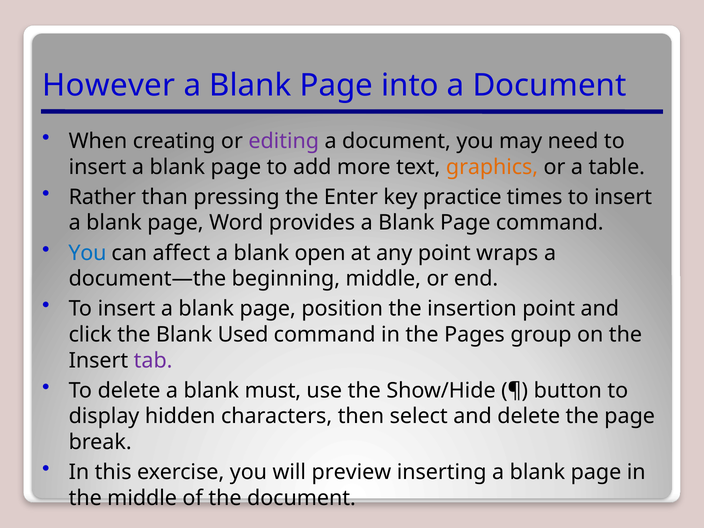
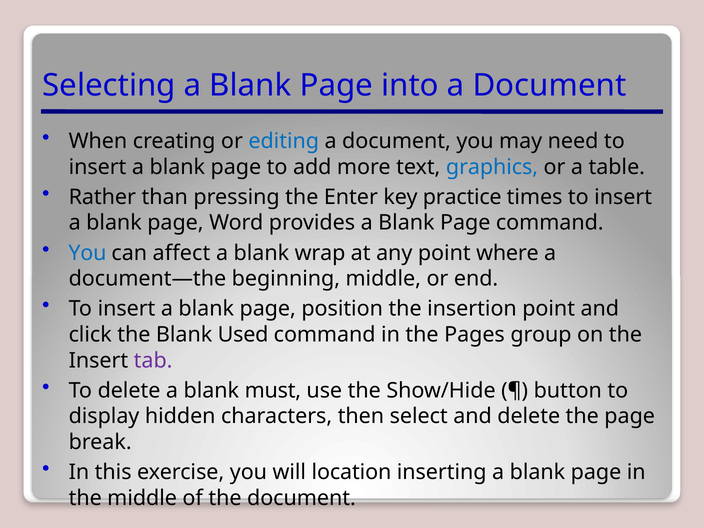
However: However -> Selecting (109, 85)
editing colour: purple -> blue (284, 141)
graphics colour: orange -> blue (492, 167)
open: open -> wrap (320, 253)
wraps: wraps -> where (507, 253)
preview: preview -> location (351, 472)
